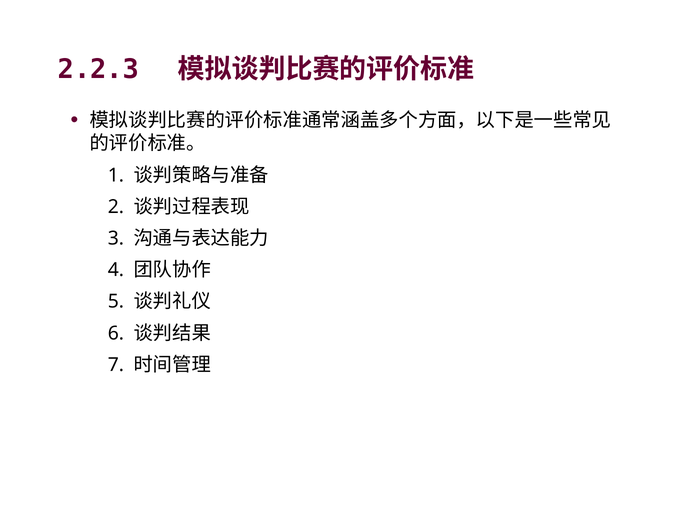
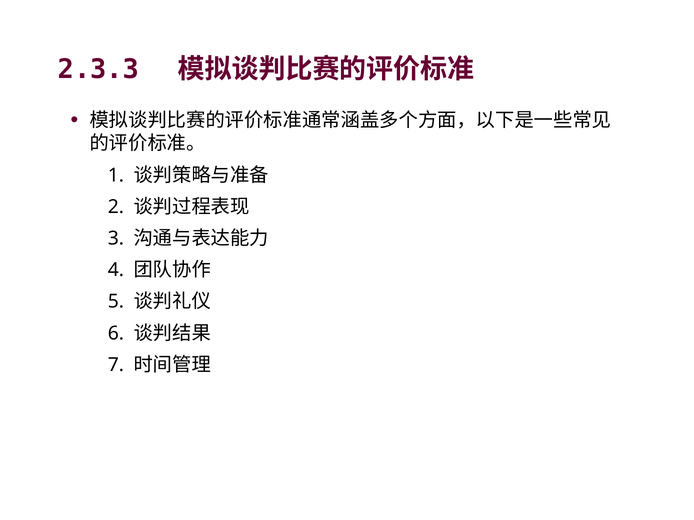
2.2.3: 2.2.3 -> 2.3.3 (98, 70)
